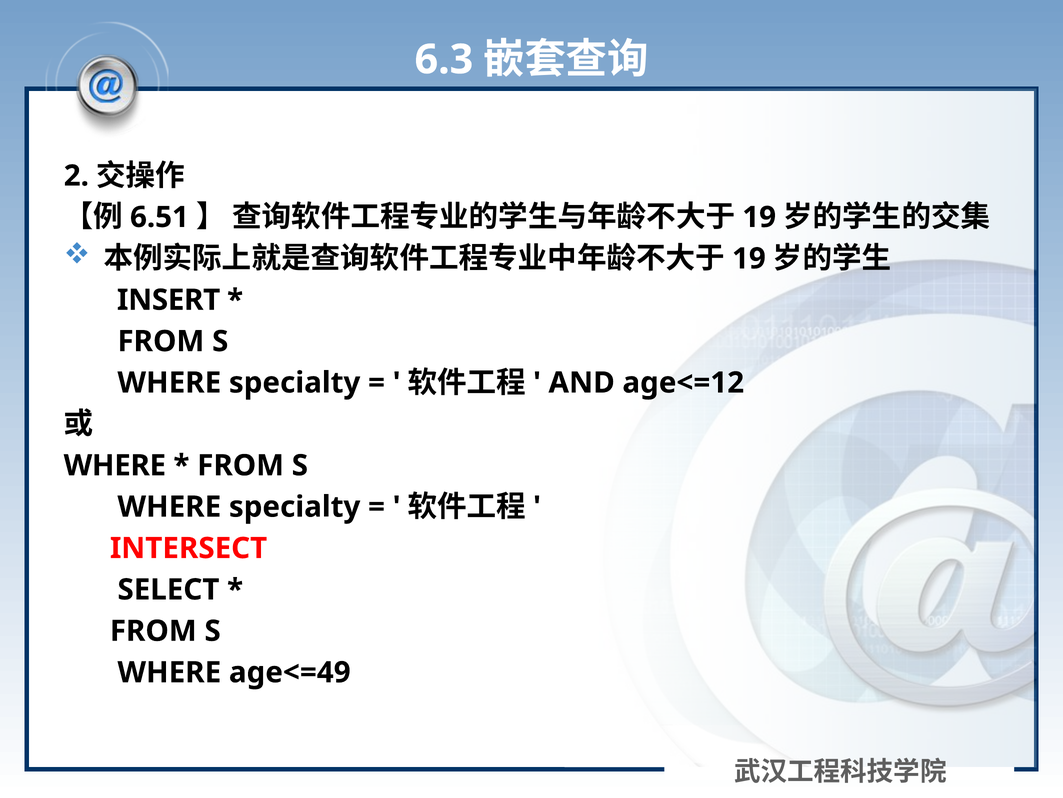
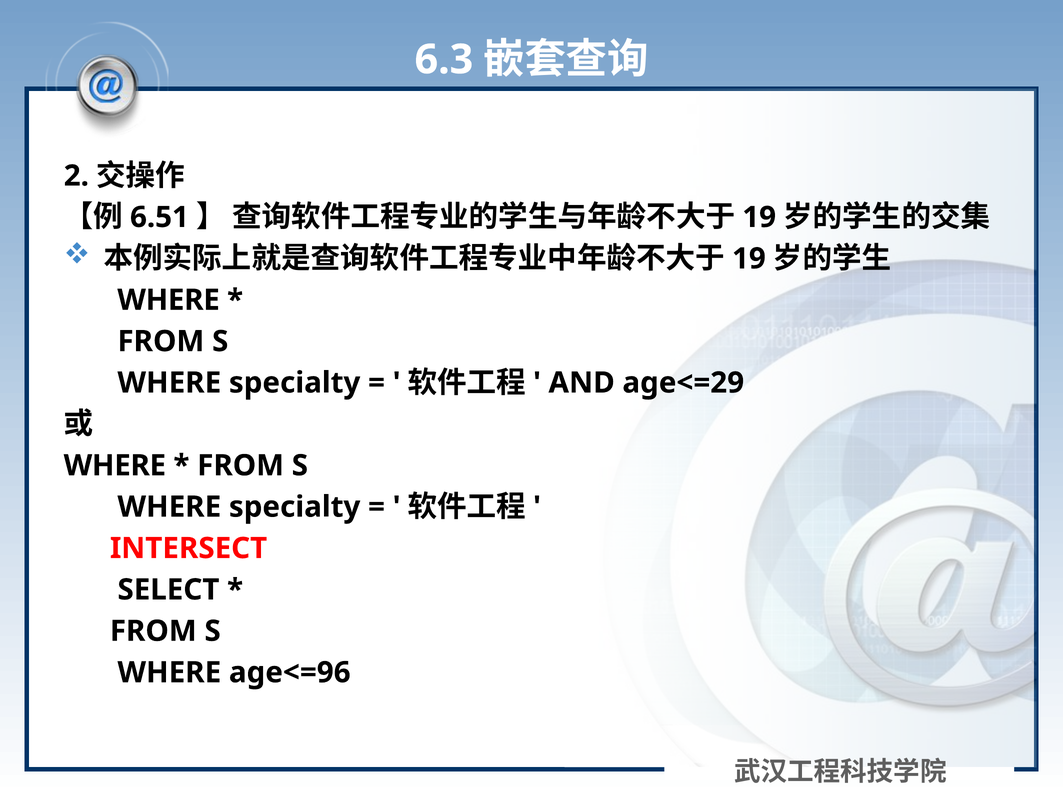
INSERT: INSERT -> WHERE (169, 300)
age<=12: age<=12 -> age<=29 (683, 382)
age<=49: age<=49 -> age<=96 (290, 672)
